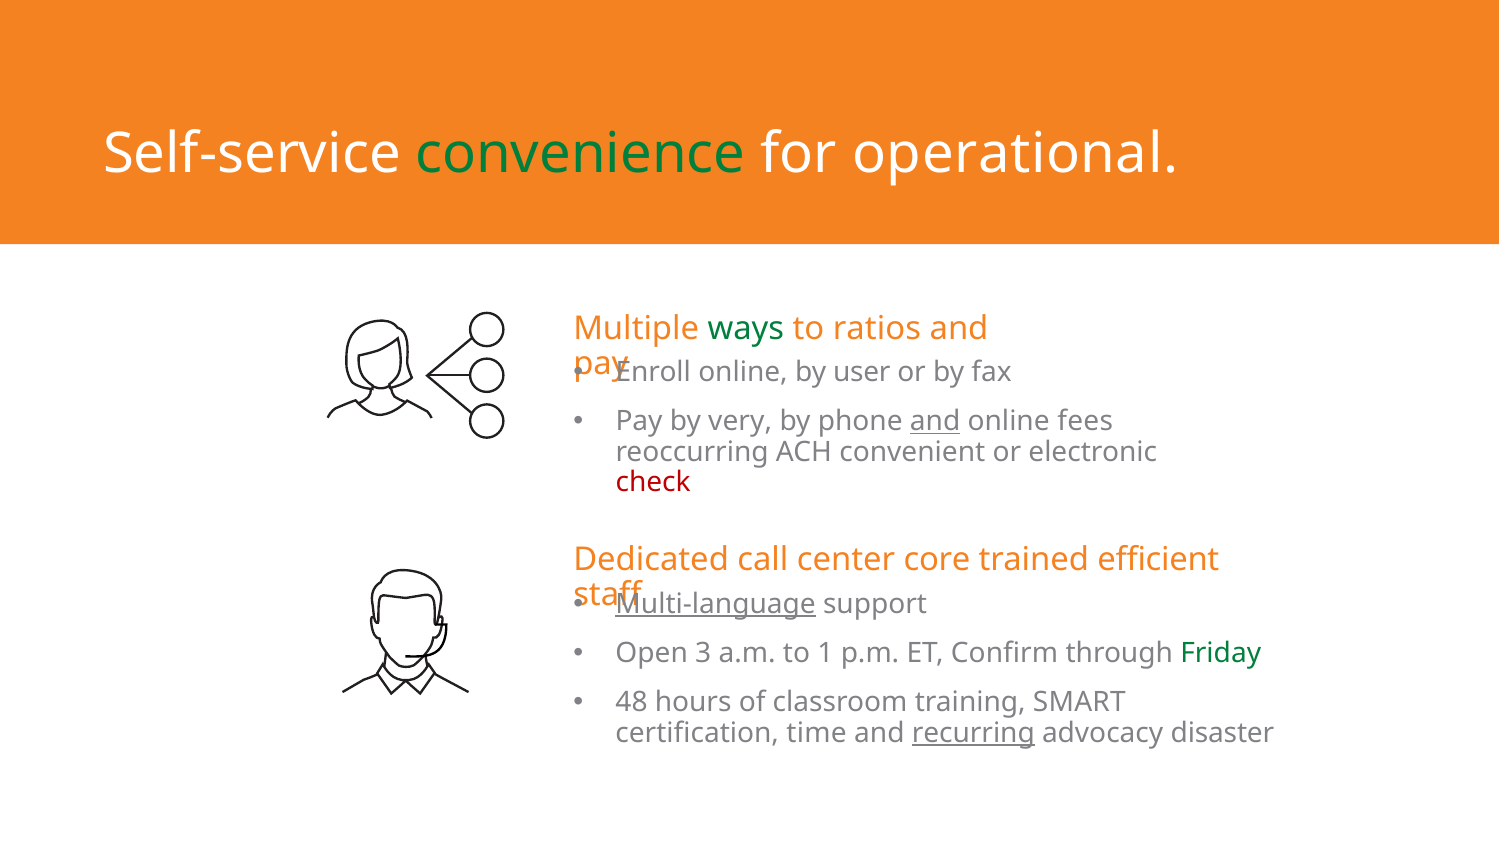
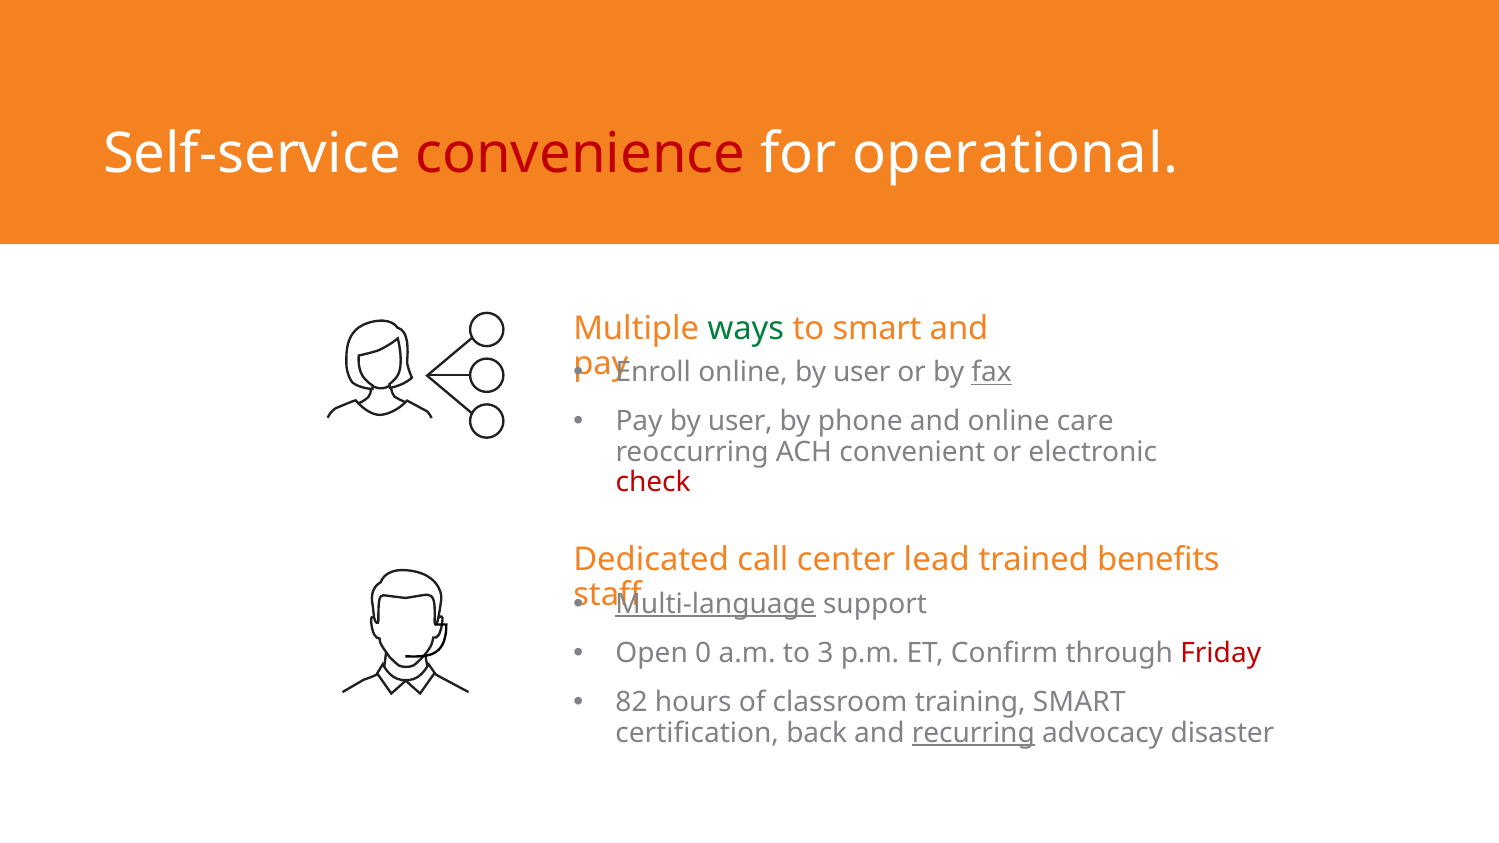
convenience colour: green -> red (580, 154)
to ratios: ratios -> smart (877, 328)
fax underline: none -> present (992, 373)
Pay by very: very -> user (740, 422)
and underline: present -> none (935, 422)
fees: fees -> care (1085, 422)
core: core -> lead (937, 560)
efficient: efficient -> benefits (1158, 560)
3: 3 -> 0 (703, 653)
1: 1 -> 3 (825, 653)
Friday colour: green -> red (1221, 653)
48: 48 -> 82 (632, 703)
time: time -> back (817, 733)
